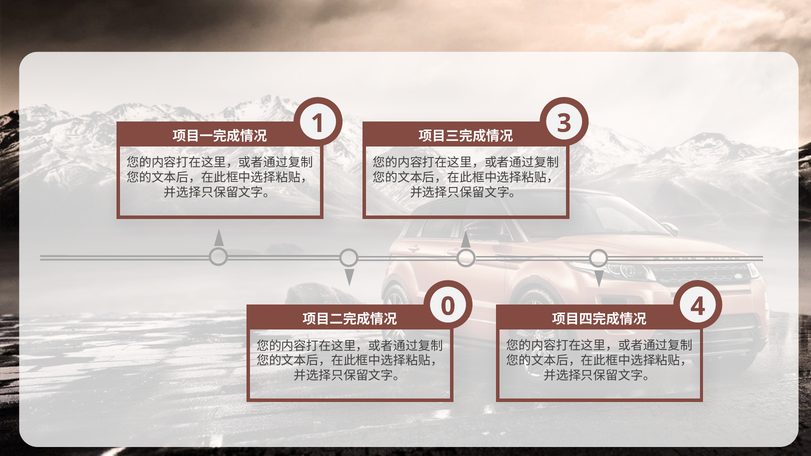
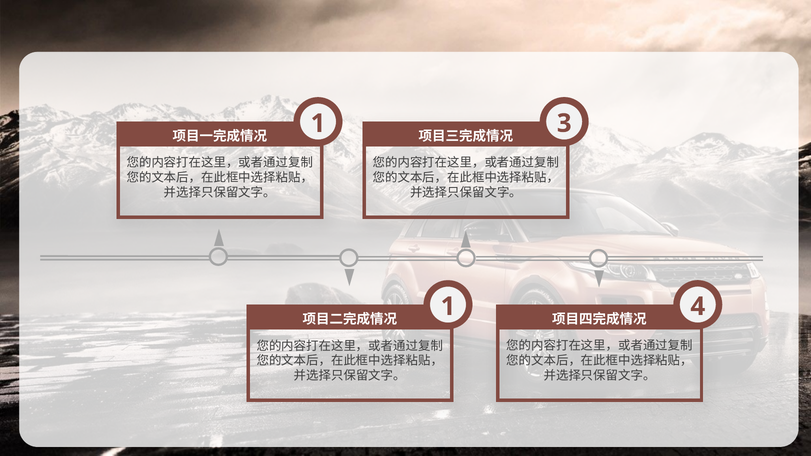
0: 0 -> 1 (448, 307)
